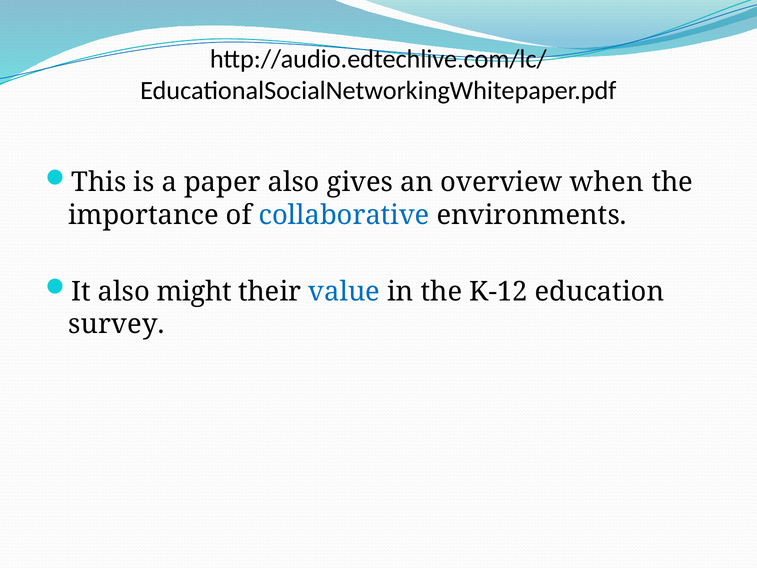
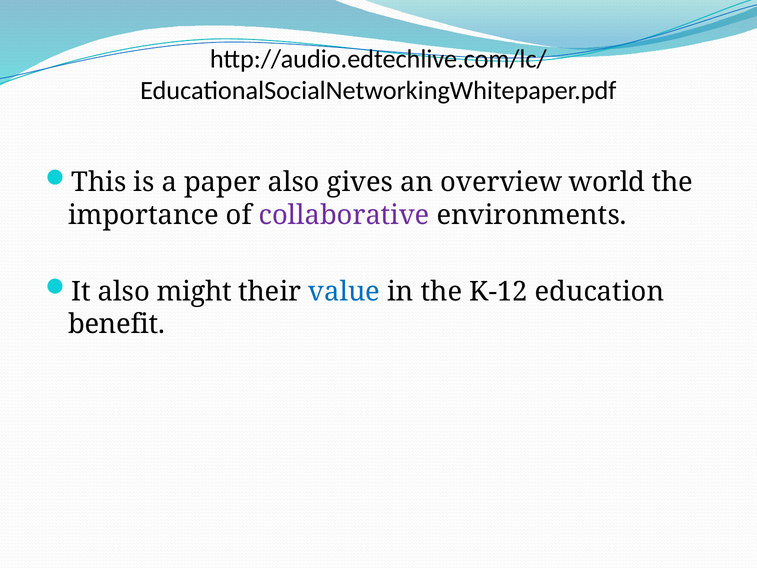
when: when -> world (607, 182)
collaborative colour: blue -> purple (344, 215)
survey: survey -> benefit (117, 324)
